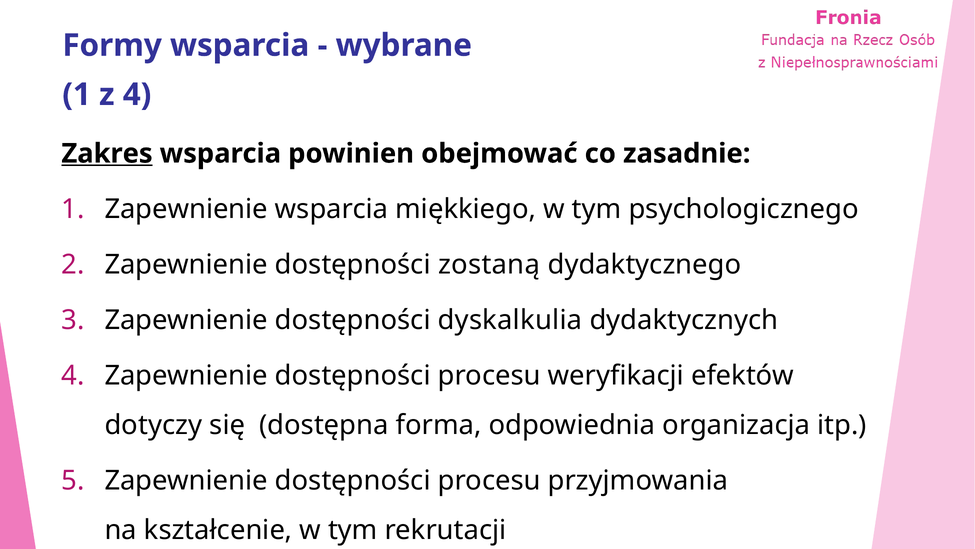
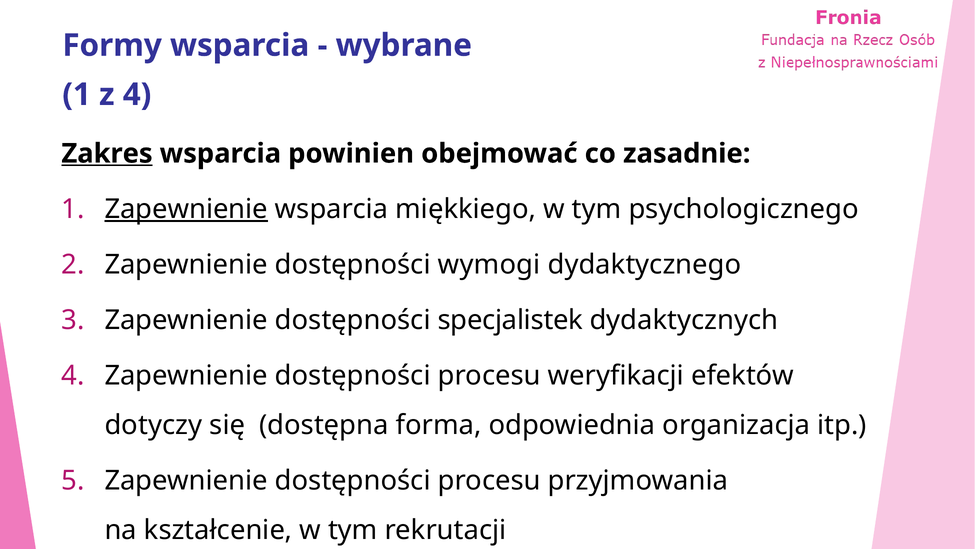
Zapewnienie underline: none -> present (186, 209)
zostaną: zostaną -> wymogi (489, 264)
dyskalkulia: dyskalkulia -> specjalistek (510, 320)
